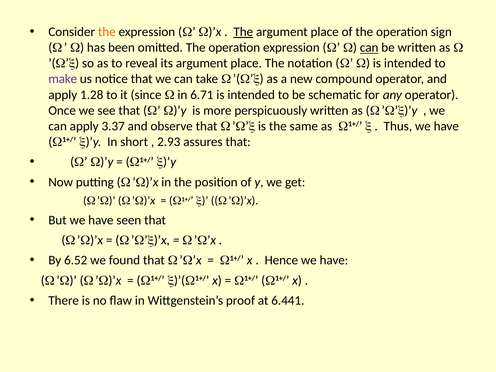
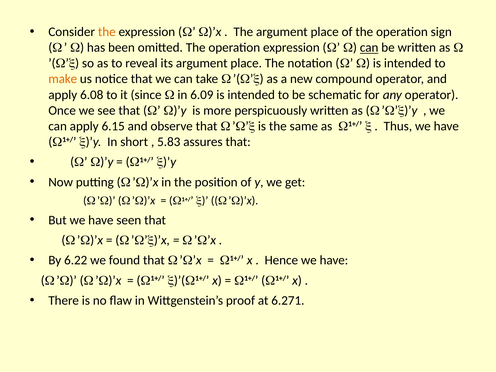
The underline: present -> none (243, 32)
make colour: purple -> orange (63, 79)
1.28: 1.28 -> 6.08 (92, 95)
6.71: 6.71 -> 6.09 (202, 95)
3.37: 3.37 -> 6.15 (113, 126)
2.93: 2.93 -> 5.83 (169, 142)
6.52: 6.52 -> 6.22 (76, 260)
6.441: 6.441 -> 6.271 (288, 301)
